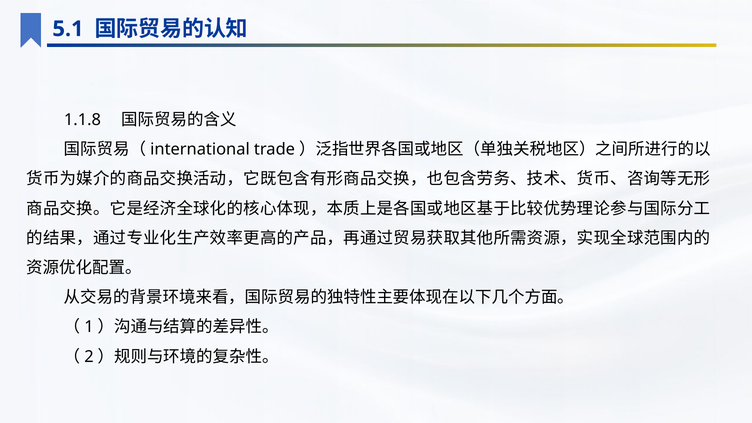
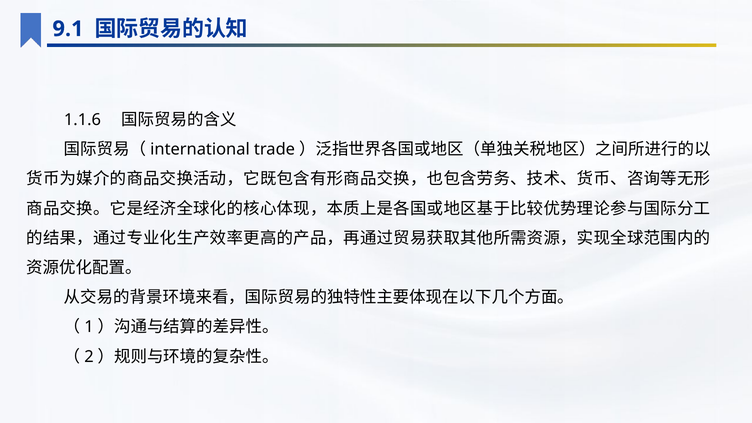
5.1: 5.1 -> 9.1 (68, 29)
1.1.8: 1.1.8 -> 1.1.6 (82, 120)
